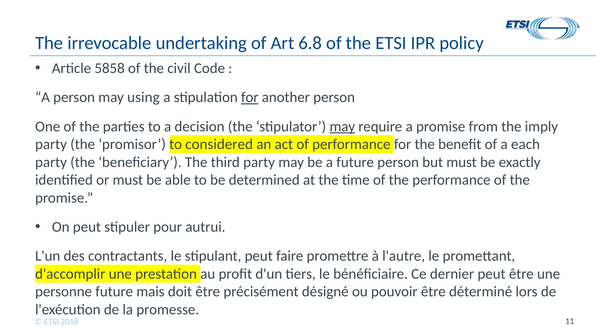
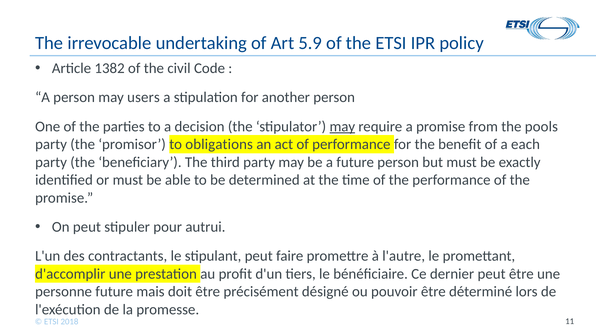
6.8: 6.8 -> 5.9 (310, 43)
5858: 5858 -> 1382 (110, 68)
using: using -> users (143, 97)
for underline: present -> none (250, 97)
imply: imply -> pools (541, 127)
considered: considered -> obligations (219, 144)
